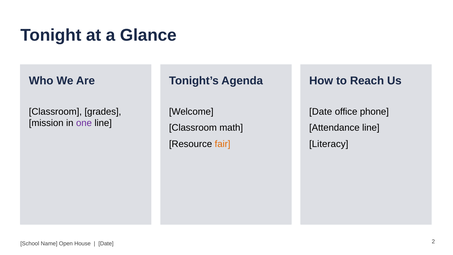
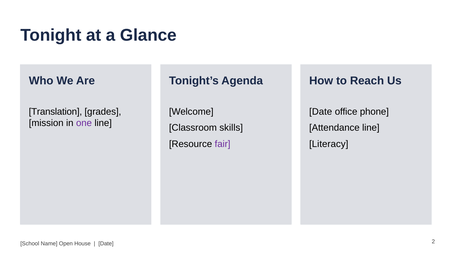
Classroom: Classroom -> Translation (55, 112)
math: math -> skills (231, 128)
fair colour: orange -> purple (223, 144)
